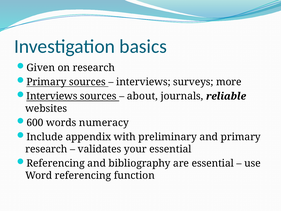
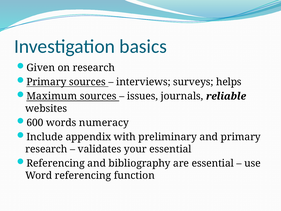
more: more -> helps (229, 82)
Interviews: Interviews -> Maximum (52, 96)
about: about -> issues (142, 96)
